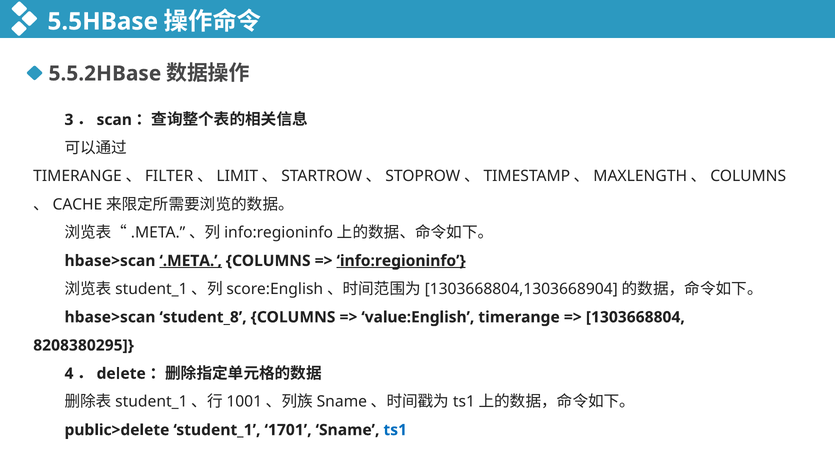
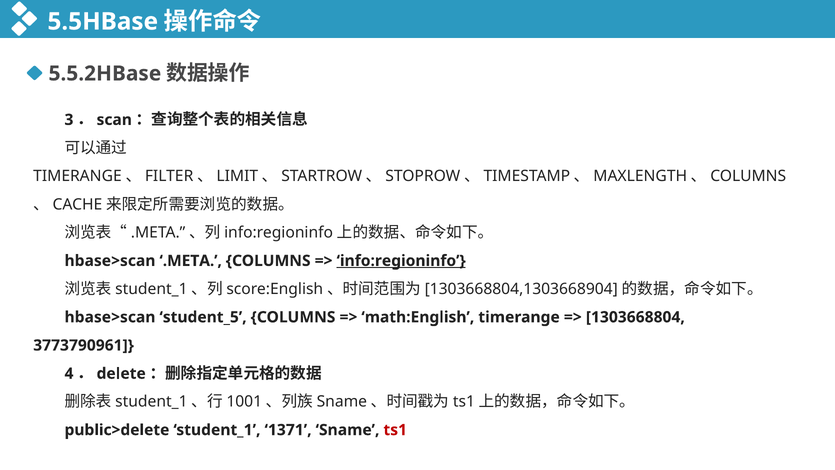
.META underline: present -> none (191, 261)
student_8: student_8 -> student_5 (203, 317)
value:English: value:English -> math:English (418, 317)
8208380295: 8208380295 -> 3773790961 (84, 345)
1701: 1701 -> 1371 (288, 430)
ts1 colour: blue -> red (395, 430)
